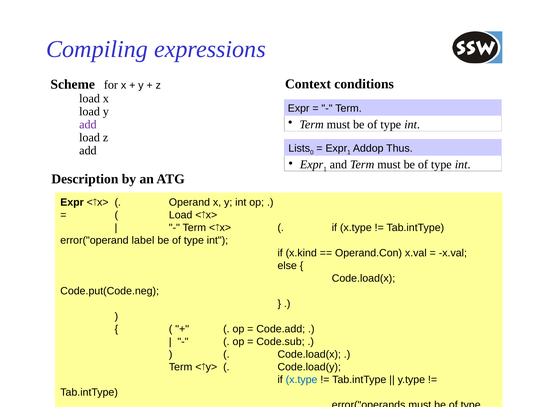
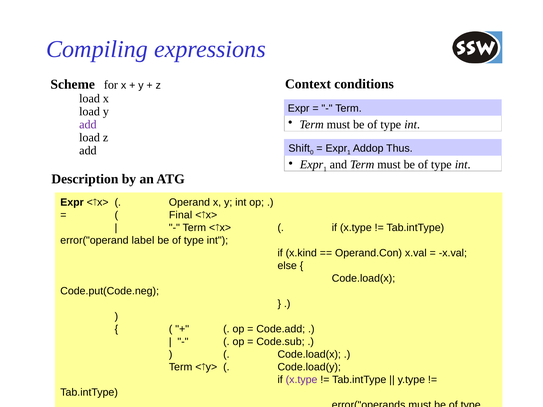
Lists: Lists -> Shift (299, 149)
Load: Load -> Final (181, 215)
x.type colour: blue -> purple (302, 380)
